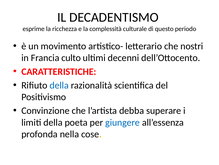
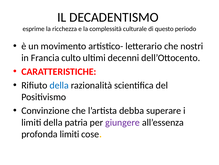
poeta: poeta -> patria (76, 122)
giungere colour: blue -> purple (123, 122)
profonda nella: nella -> limiti (70, 134)
